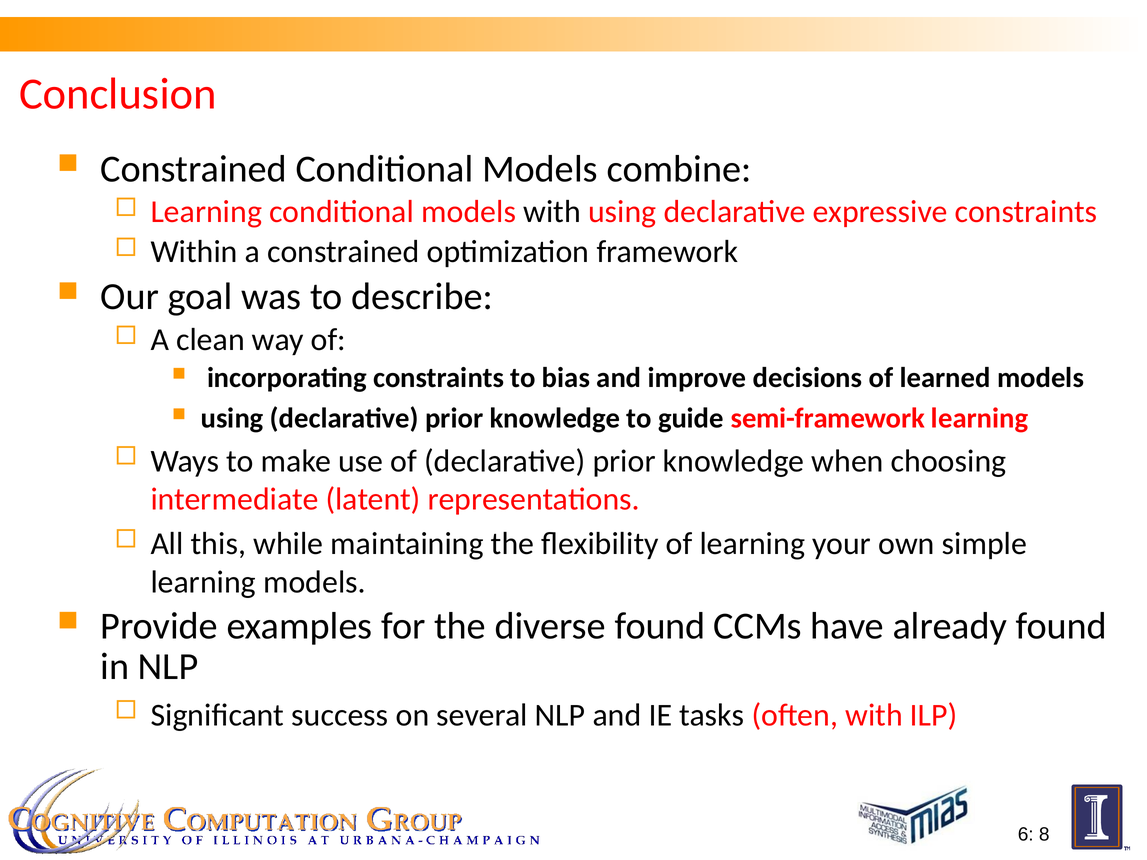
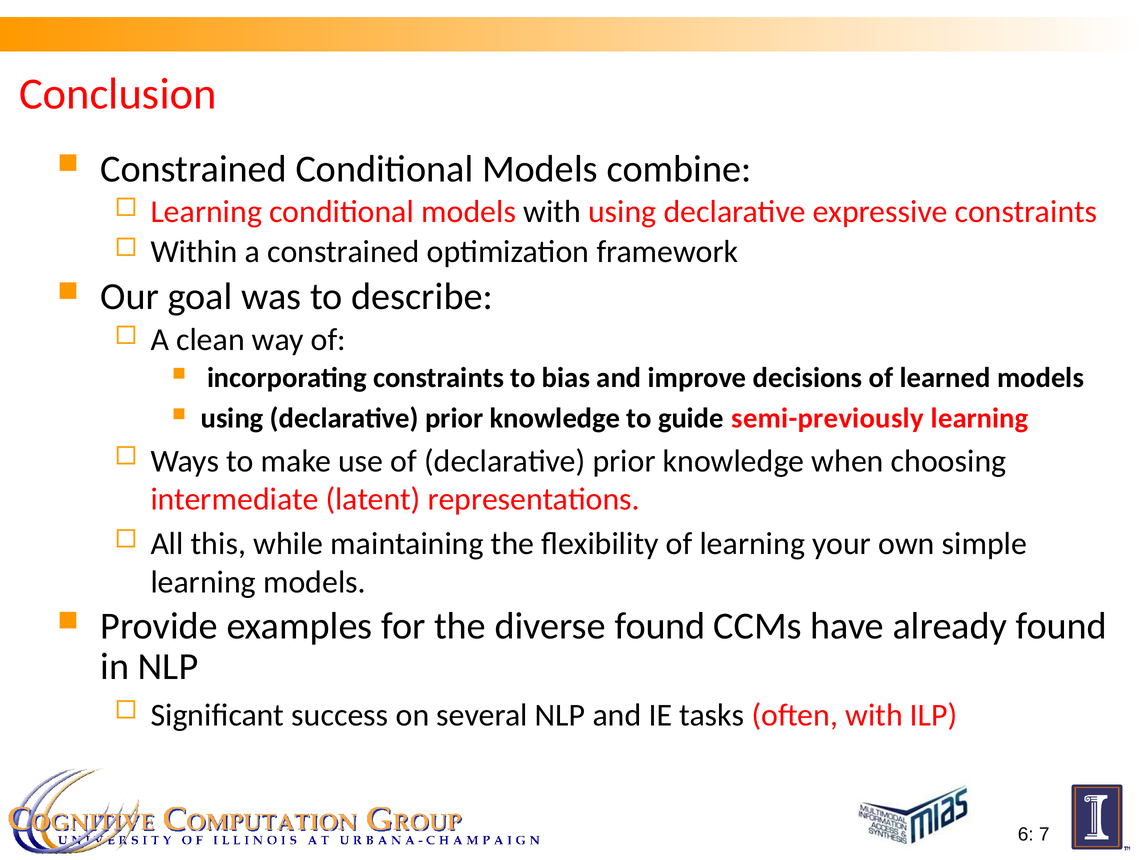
semi-framework: semi-framework -> semi-previously (828, 418)
8: 8 -> 7 (1044, 835)
